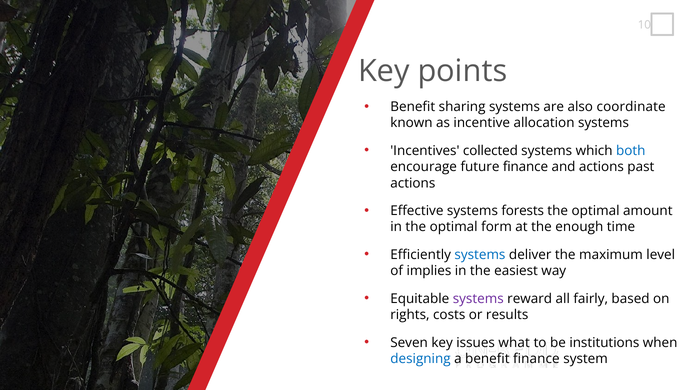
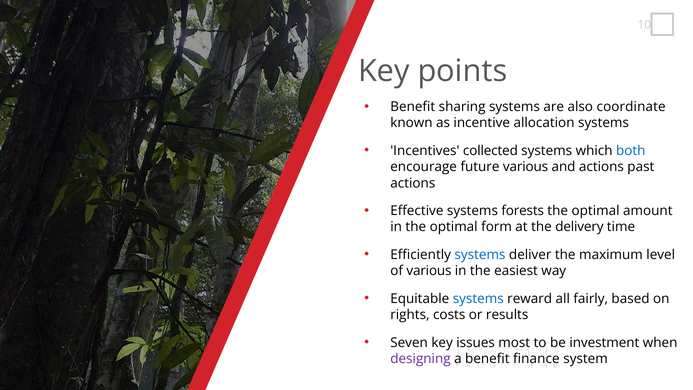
future finance: finance -> various (526, 167)
enough: enough -> delivery (579, 227)
of implies: implies -> various (429, 271)
systems colour: purple -> blue (478, 299)
what: what -> most (514, 342)
institutions: institutions -> investment (604, 342)
designing colour: blue -> purple (420, 359)
